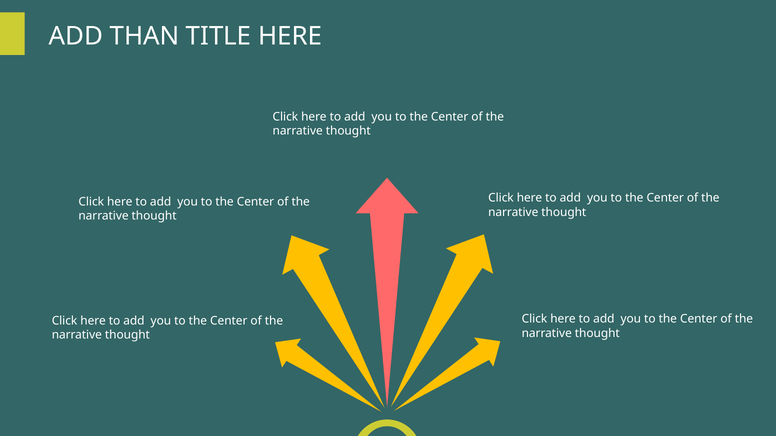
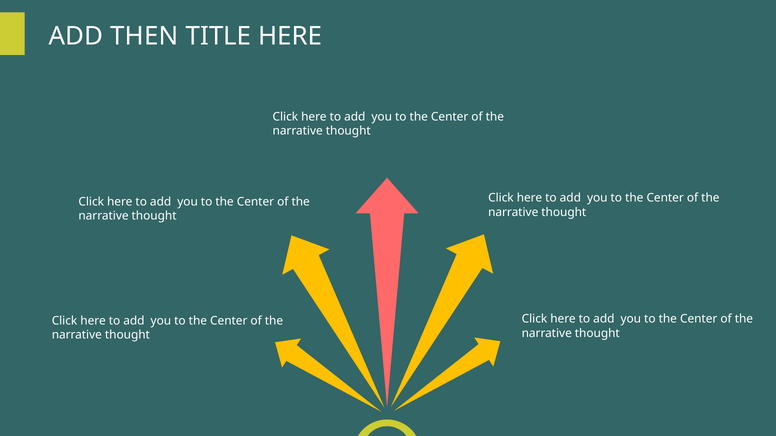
THAN: THAN -> THEN (144, 36)
